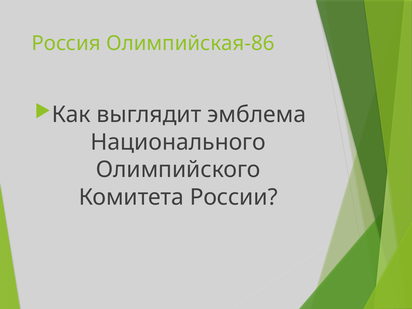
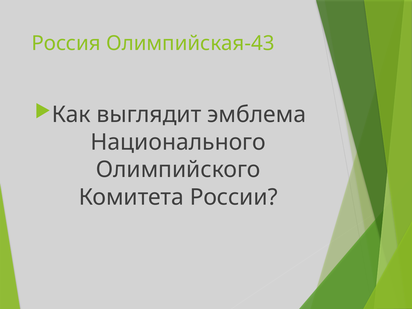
Олимпийская-86: Олимпийская-86 -> Олимпийская-43 (190, 43)
